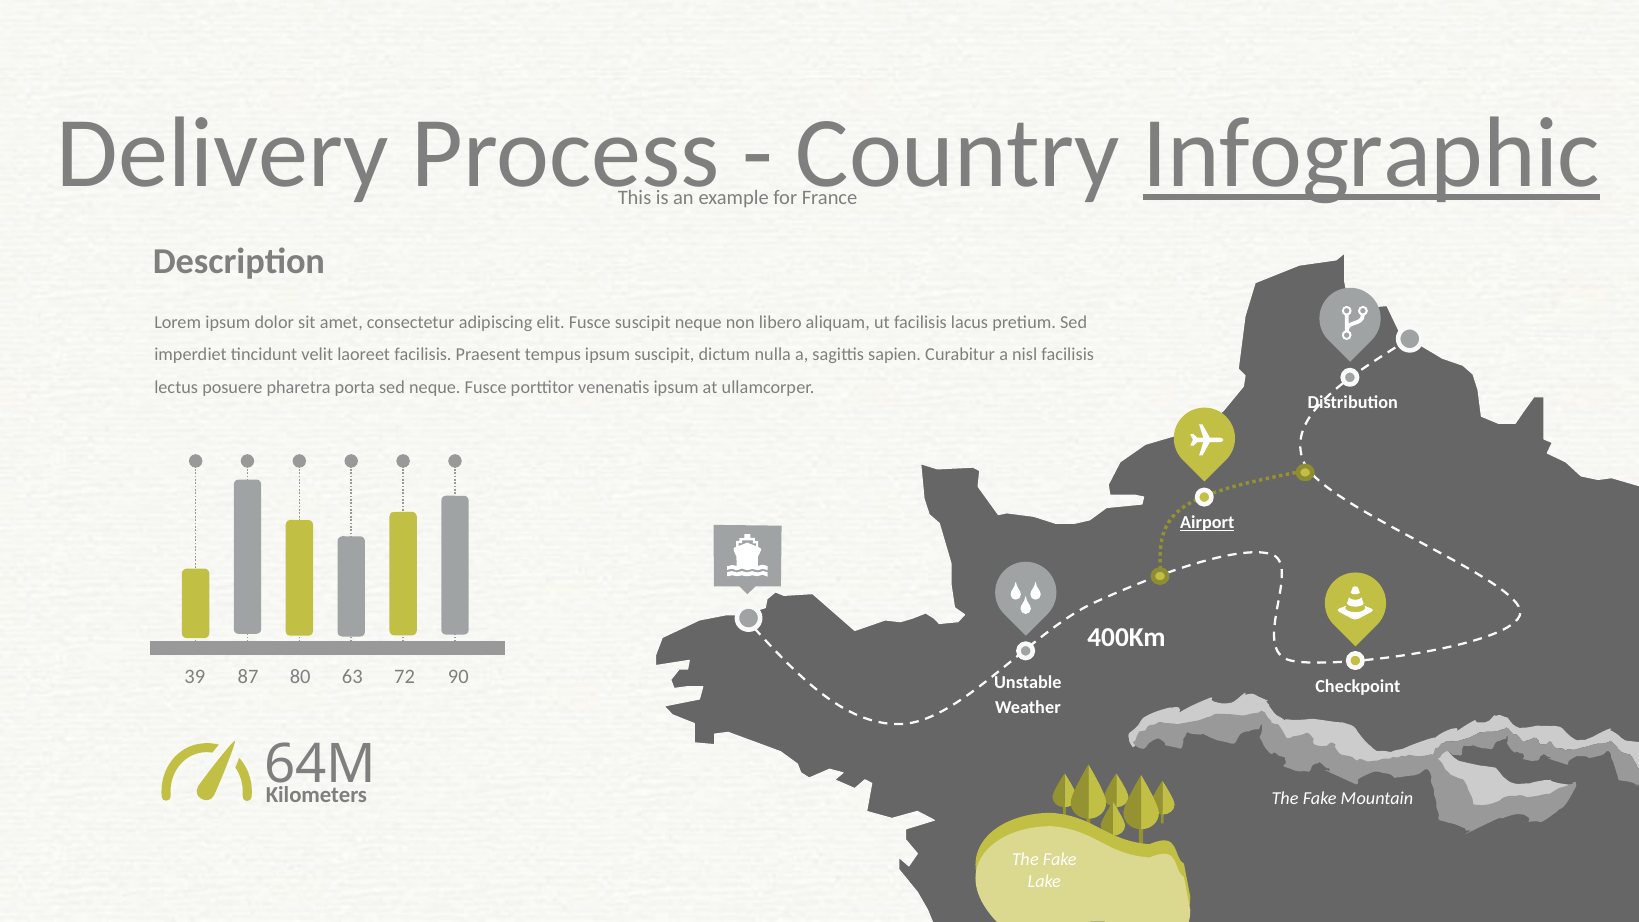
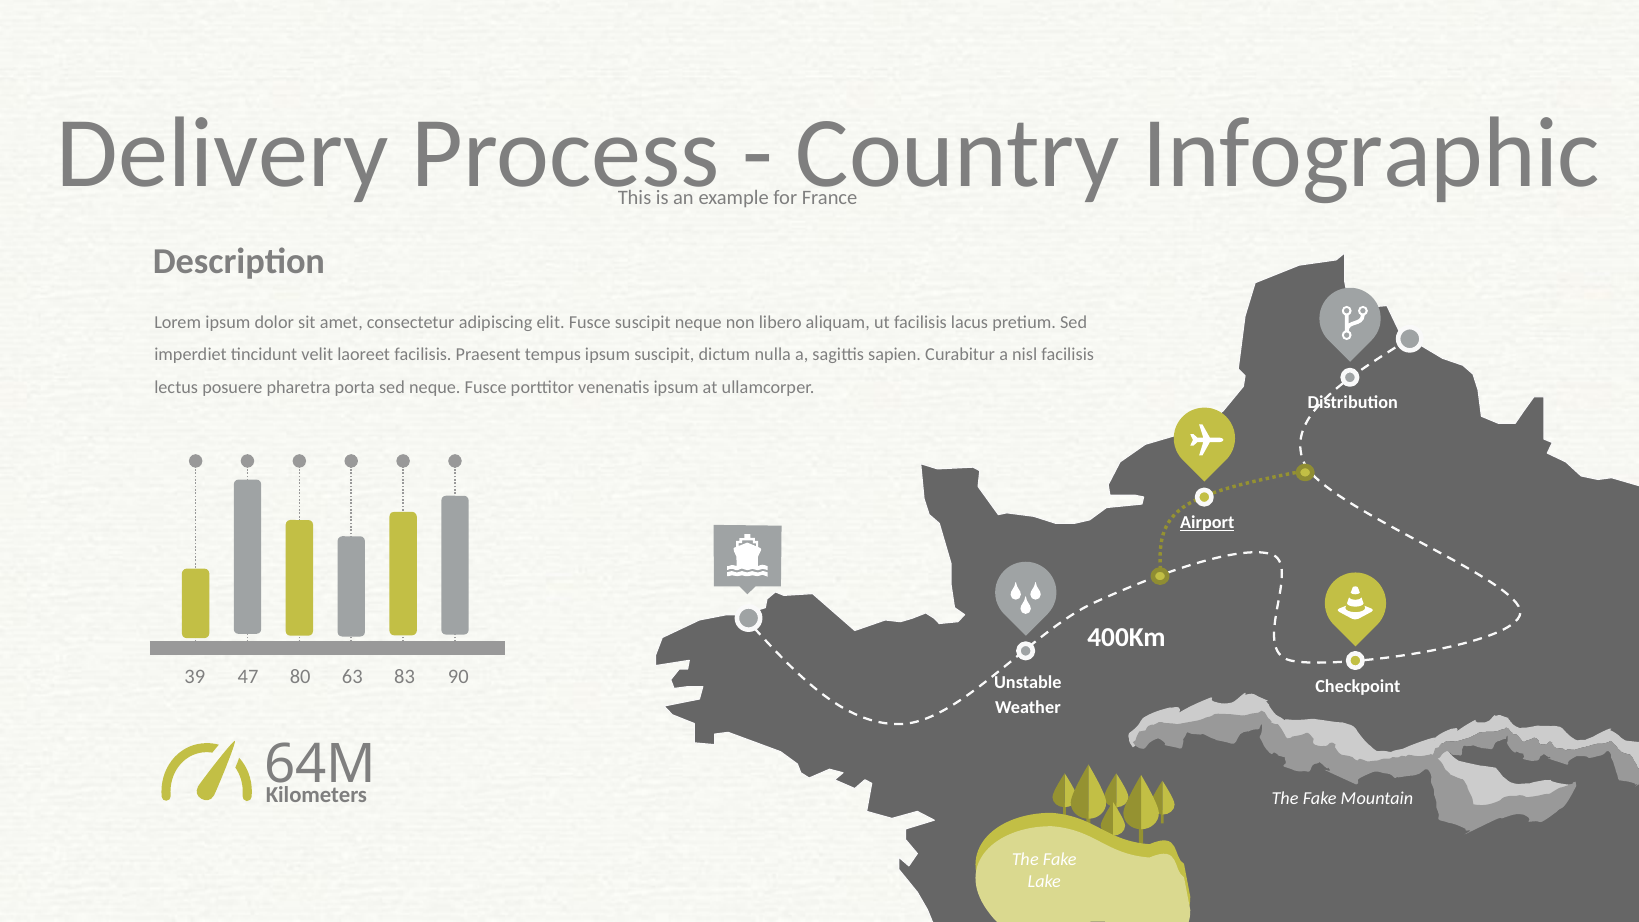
Infographic underline: present -> none (1371, 154)
87: 87 -> 47 (248, 677)
72: 72 -> 83 (405, 677)
